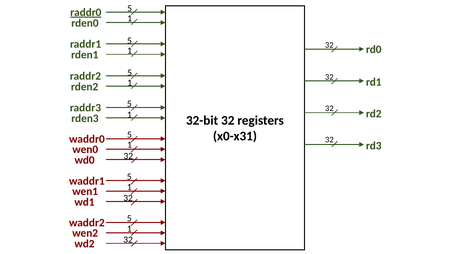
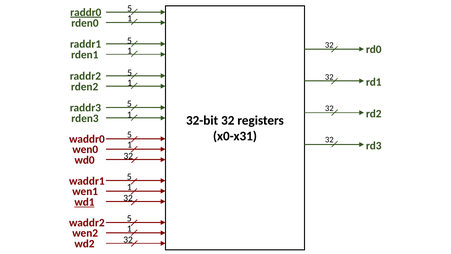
wd1 underline: none -> present (85, 202)
